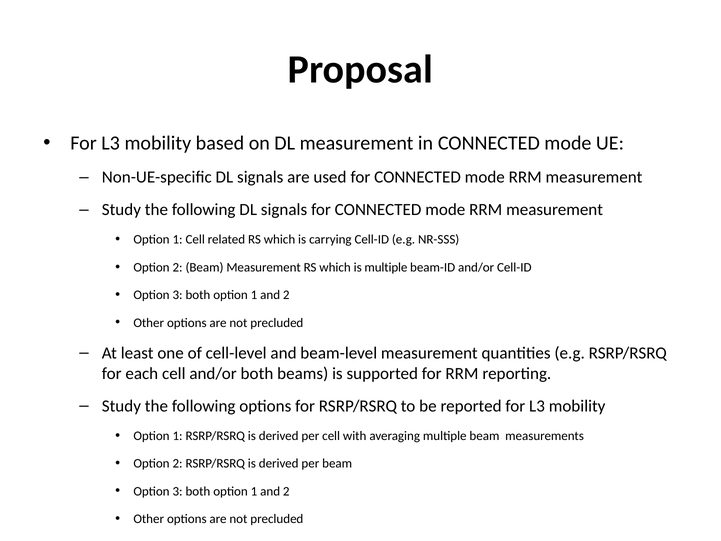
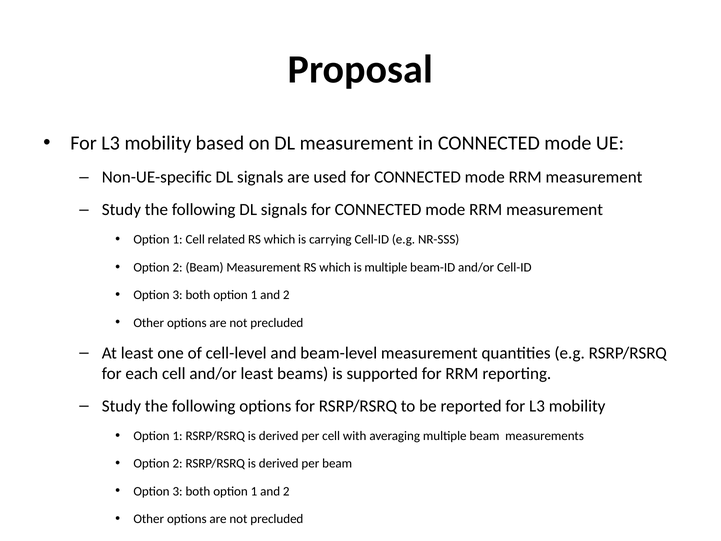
and/or both: both -> least (257, 373)
